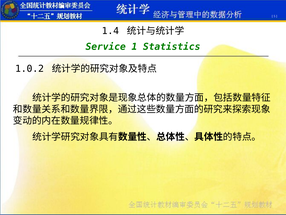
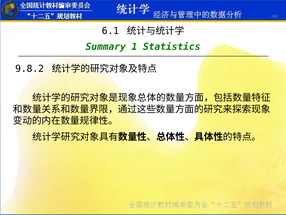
1.4: 1.4 -> 6.1 (110, 31)
Service: Service -> Summary (106, 47)
1.0.2: 1.0.2 -> 9.8.2 (30, 69)
